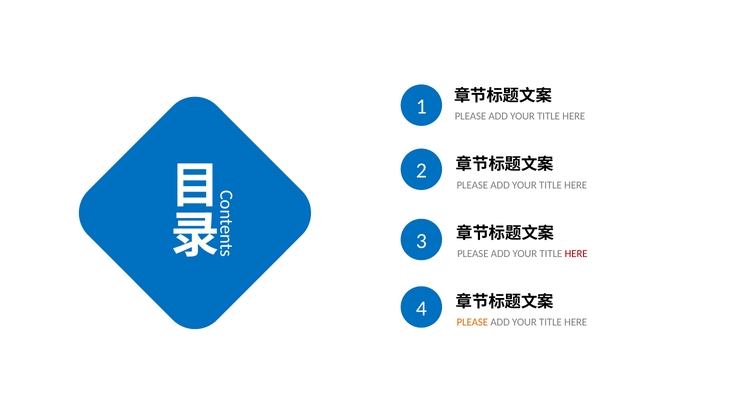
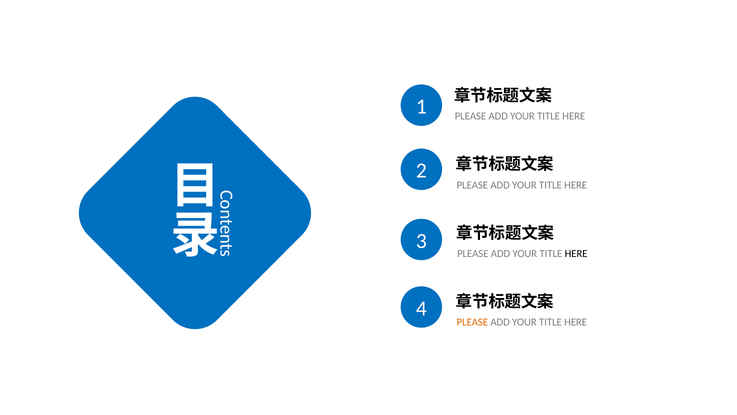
HERE colour: red -> black (576, 253)
